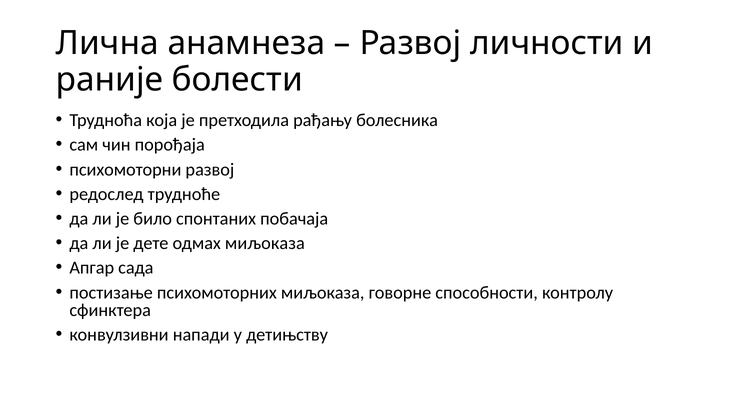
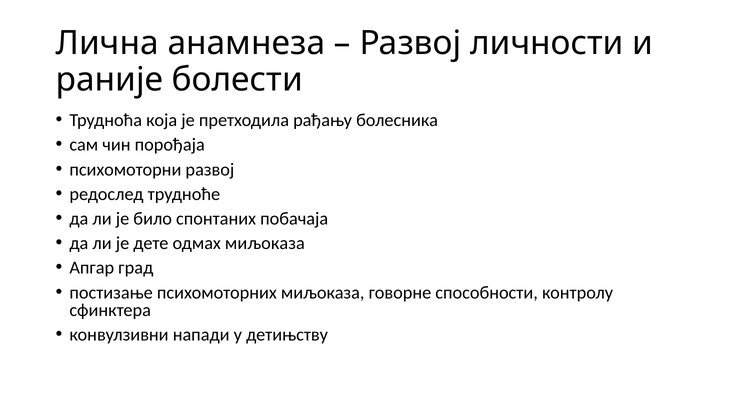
сада: сада -> град (136, 268)
